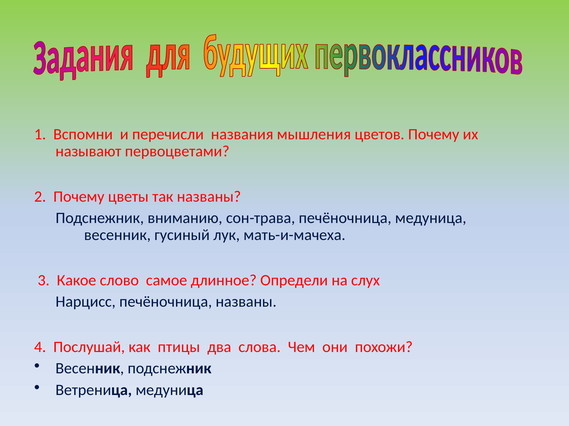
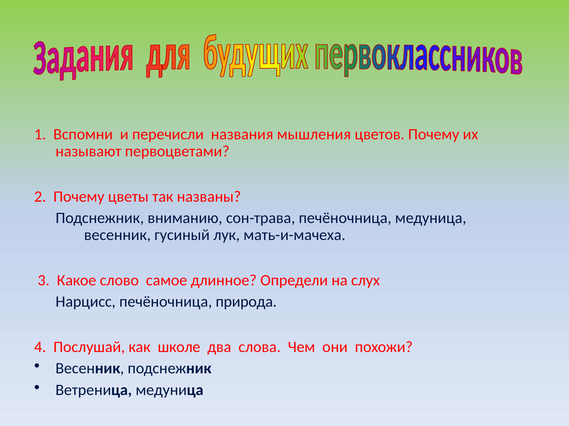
печёночница названы: названы -> природа (246, 302)
птицы: птицы -> школе (179, 347)
